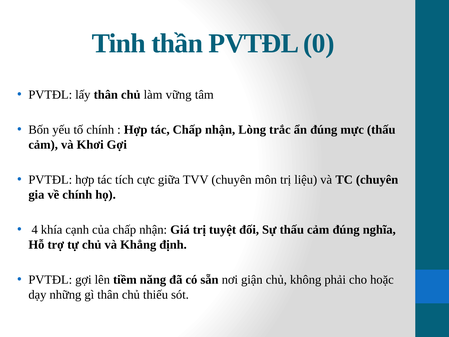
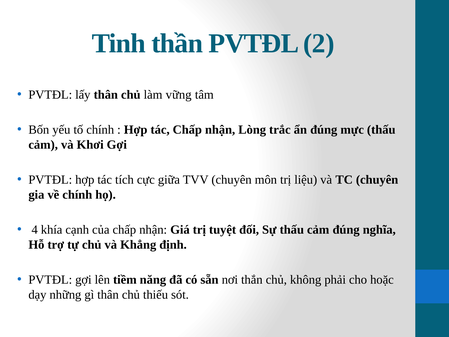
0: 0 -> 2 (319, 43)
giận: giận -> thắn (252, 279)
